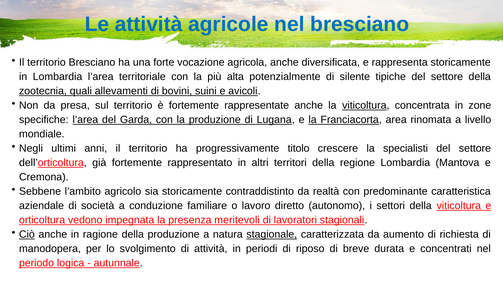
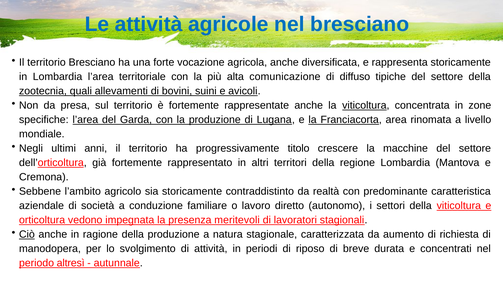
potenzialmente: potenzialmente -> comunicazione (285, 77)
silente: silente -> diffuso (355, 77)
specialisti: specialisti -> macchine (406, 148)
stagionale underline: present -> none (272, 234)
logica: logica -> altresì (71, 263)
